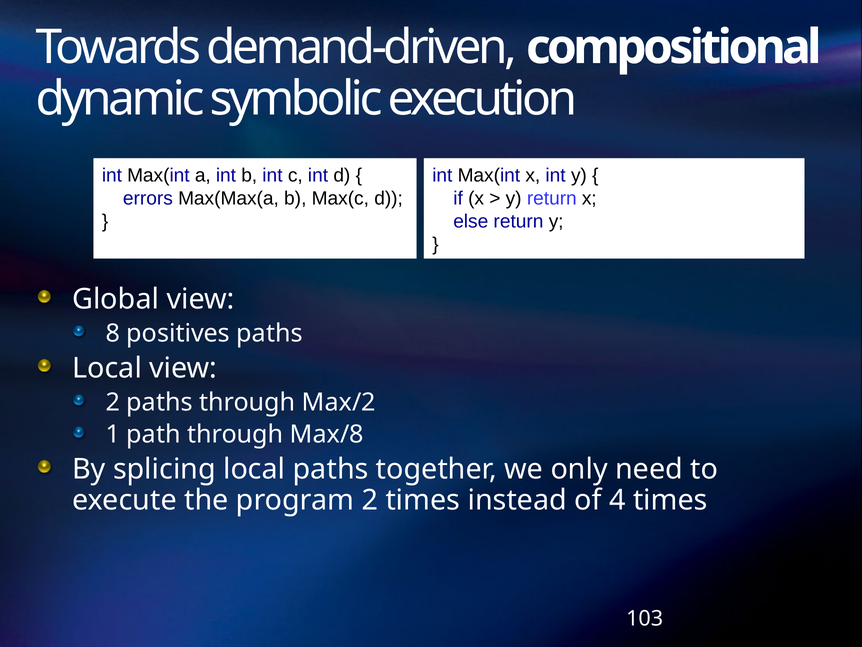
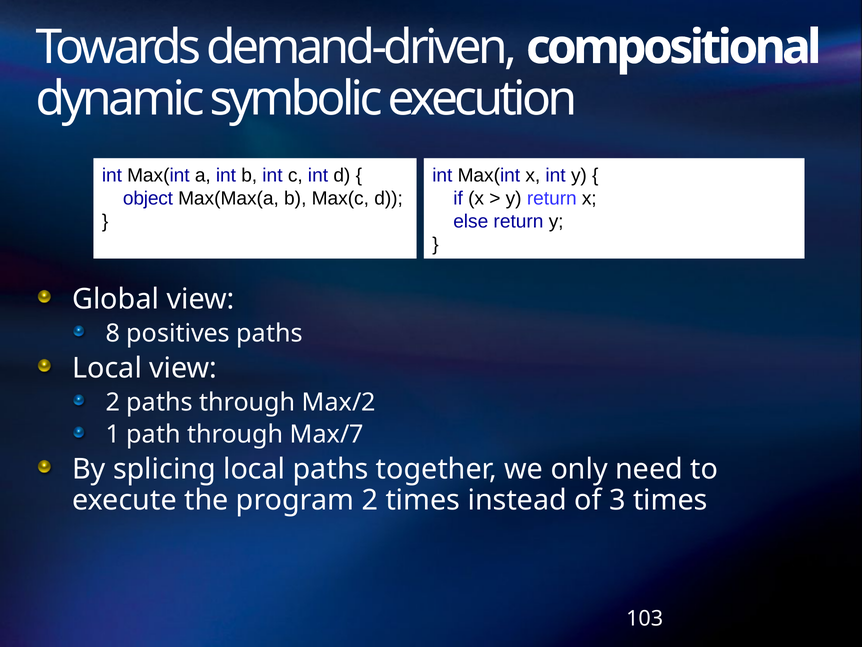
errors: errors -> object (148, 198)
Max/8: Max/8 -> Max/7 (327, 434)
4: 4 -> 3 (617, 500)
